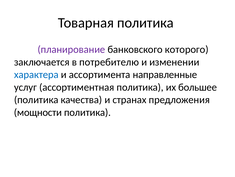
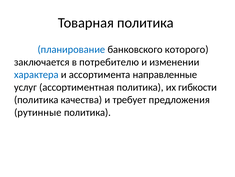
планирование colour: purple -> blue (71, 49)
большее: большее -> гибкости (198, 87)
странах: странах -> требует (129, 99)
мощности: мощности -> рутинные (38, 112)
